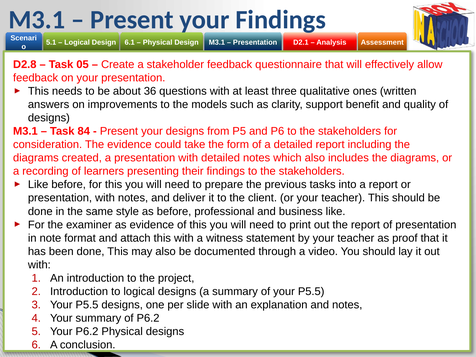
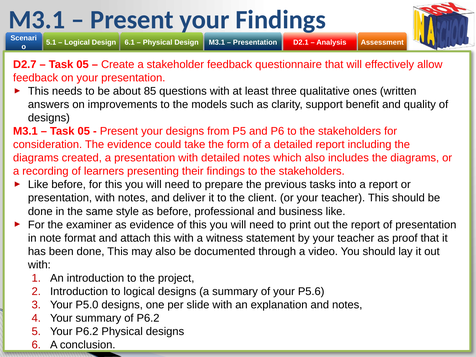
D2.8: D2.8 -> D2.7 (25, 65)
36: 36 -> 85 (150, 91)
84: 84 -> 05 (84, 131)
of your P5.5: P5.5 -> P5.6 (311, 291)
P5.5: P5.5 -> P5.0 (87, 305)
